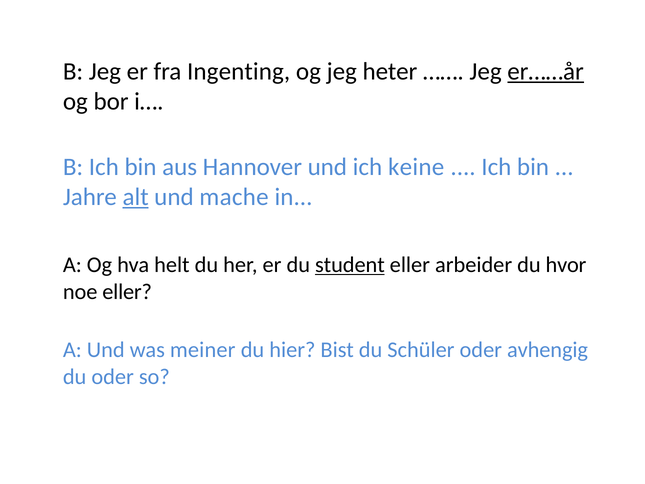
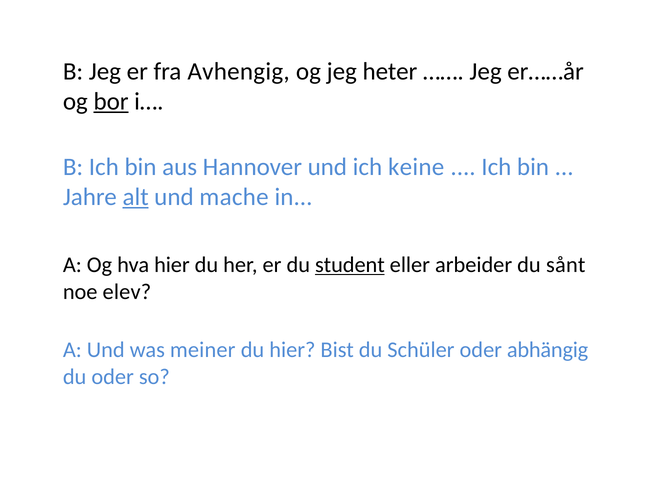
Ingenting: Ingenting -> Avhengig (239, 71)
er……år underline: present -> none (546, 71)
bor underline: none -> present (111, 101)
hva helt: helt -> hier (172, 265)
hvor: hvor -> sånt (566, 265)
noe eller: eller -> elev (127, 292)
avhengig: avhengig -> abhängig (548, 350)
